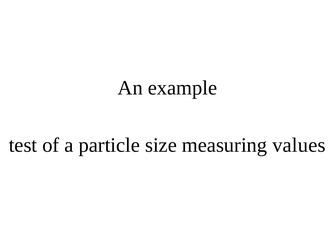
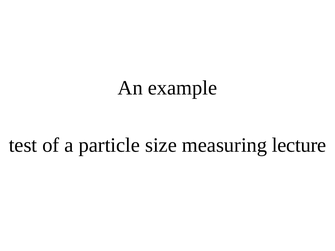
values: values -> lecture (299, 145)
